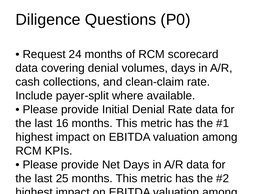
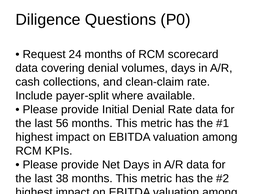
16: 16 -> 56 (62, 123)
25: 25 -> 38 (62, 179)
